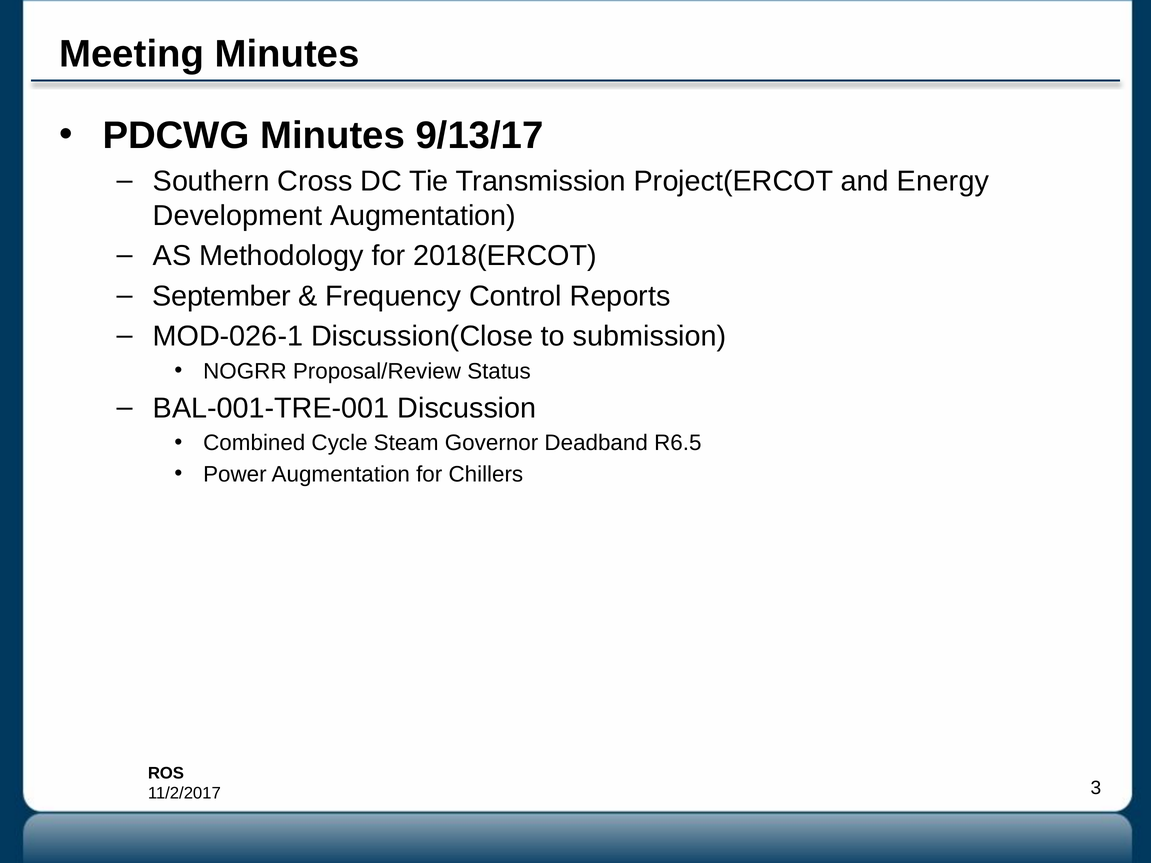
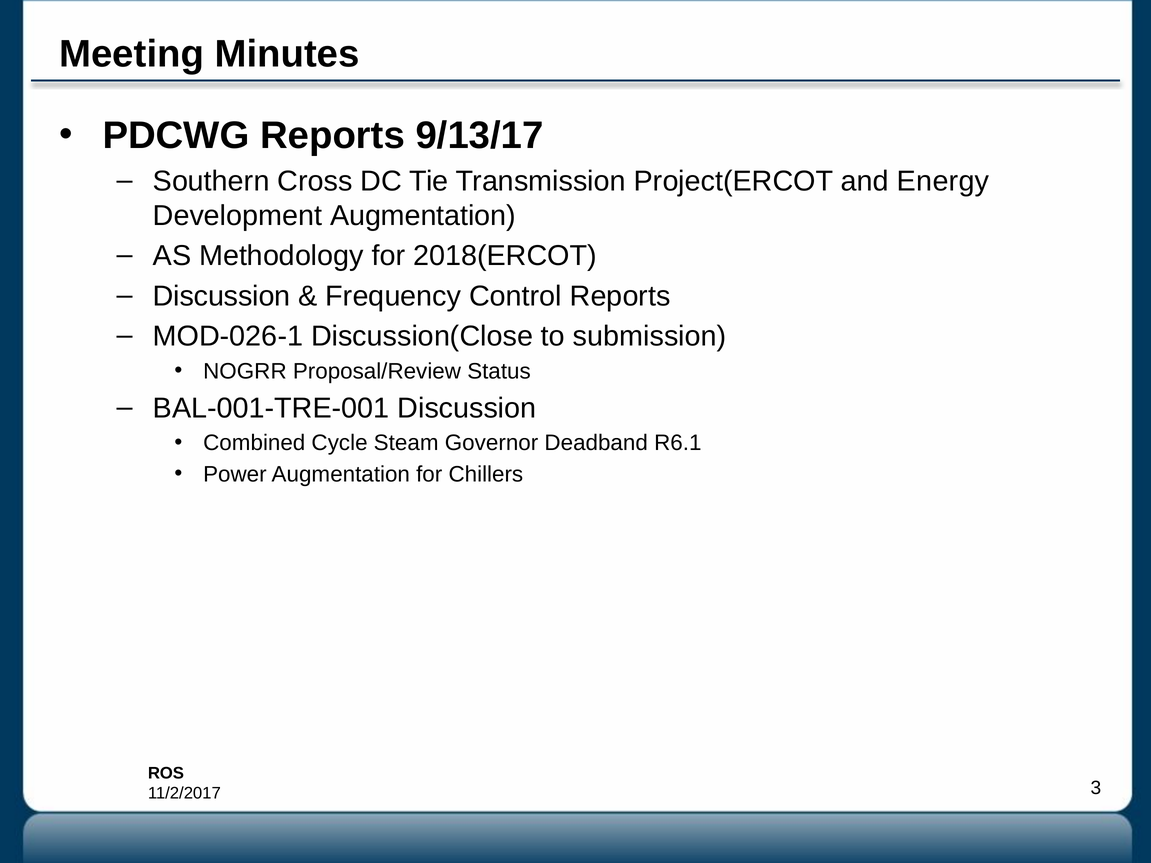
PDCWG Minutes: Minutes -> Reports (333, 136)
September: September -> Discussion (222, 296)
R6.5: R6.5 -> R6.1 (678, 443)
